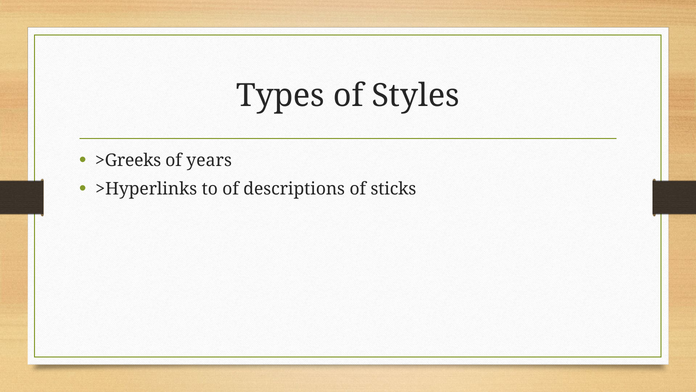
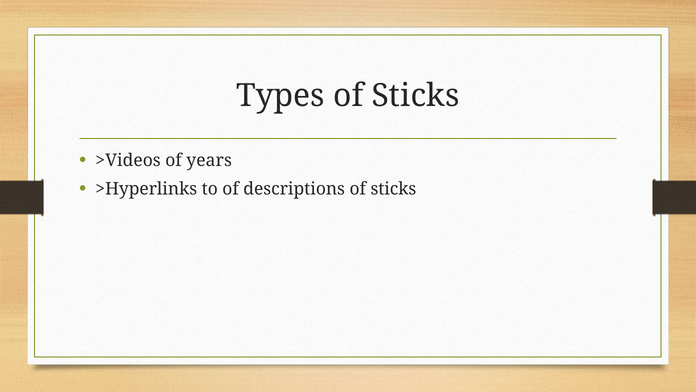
Types of Styles: Styles -> Sticks (416, 95)
>Greeks: >Greeks -> >Videos (128, 160)
